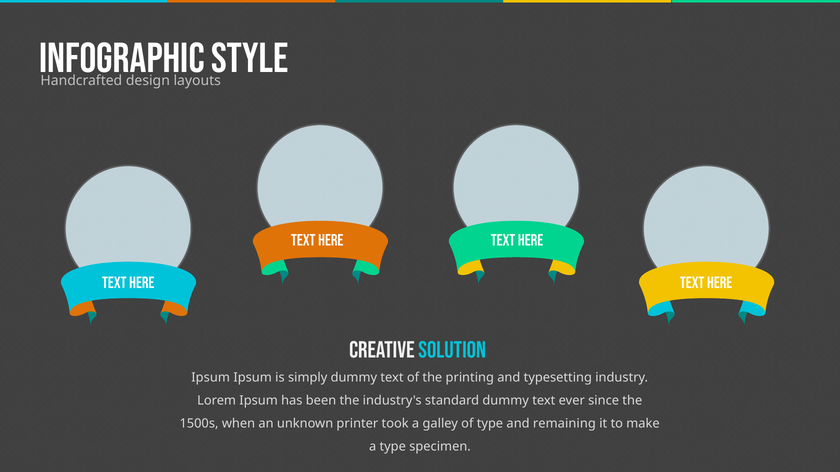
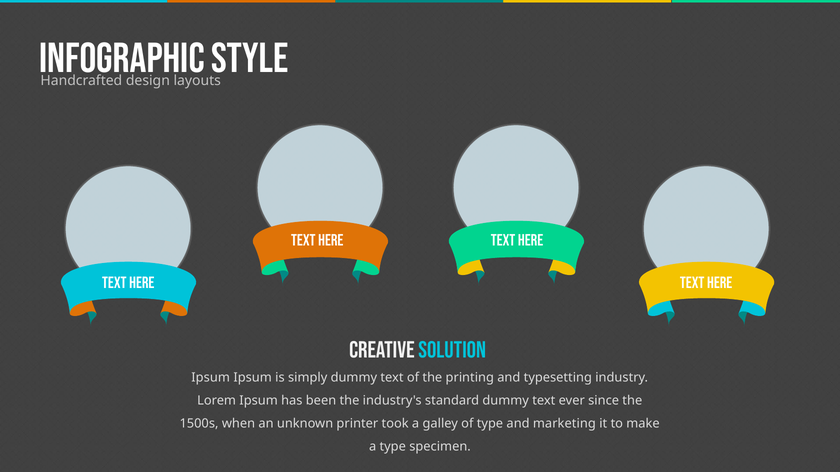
remaining: remaining -> marketing (564, 424)
